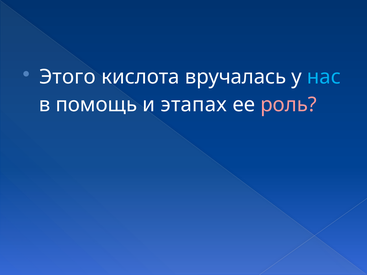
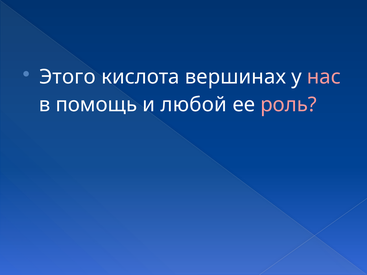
вручалась: вручалась -> вершинах (235, 77)
нас colour: light blue -> pink (324, 77)
этапах: этапах -> любой (194, 105)
